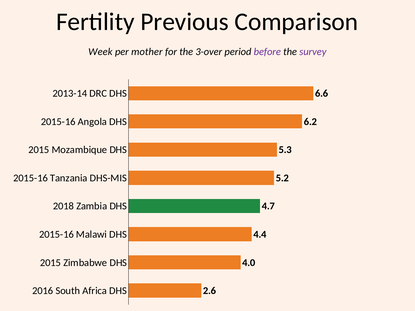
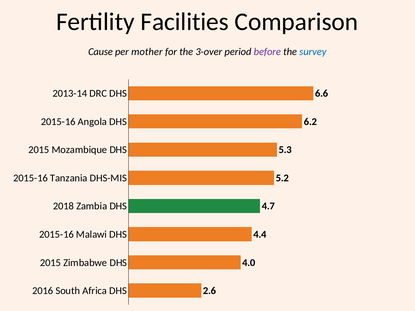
Previous: Previous -> Facilities (185, 22)
Week: Week -> Cause (101, 52)
survey colour: purple -> blue (313, 52)
